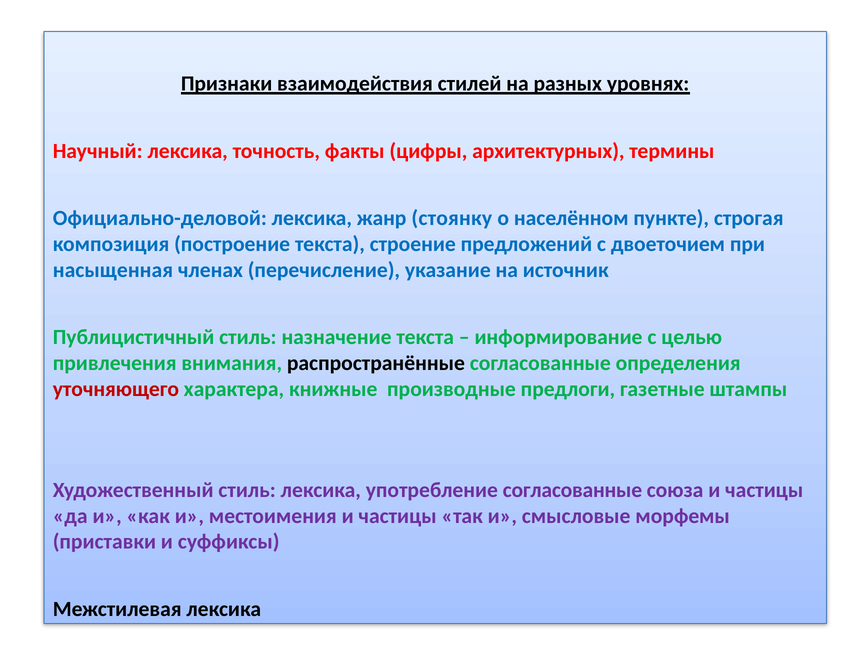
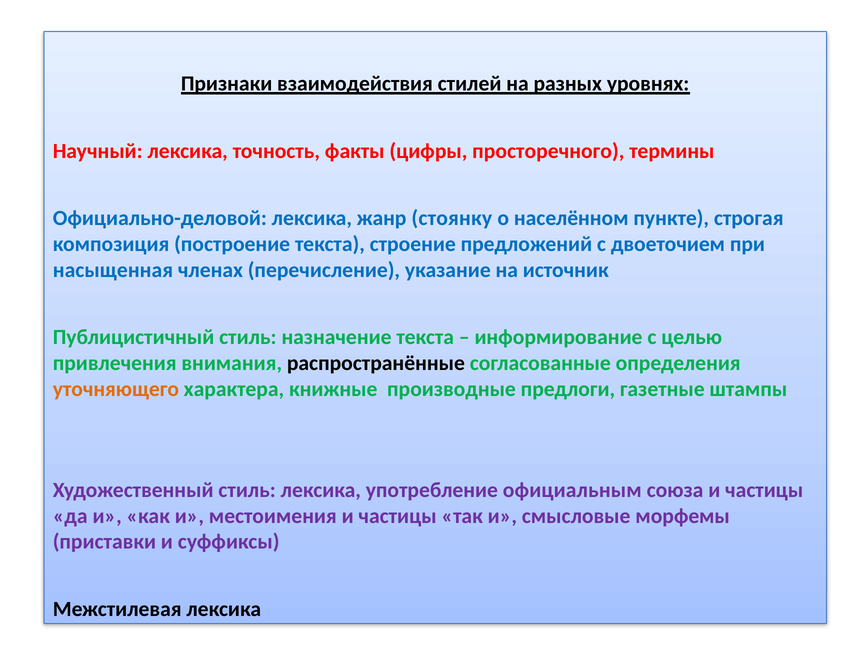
архитектурных: архитектурных -> просторечного (548, 151)
уточняющего colour: red -> orange (116, 389)
употребление согласованные: согласованные -> официальным (572, 490)
